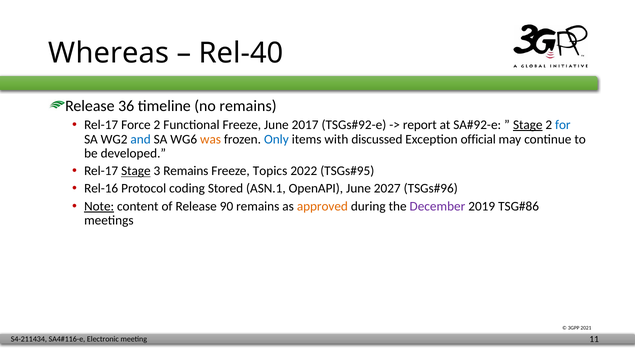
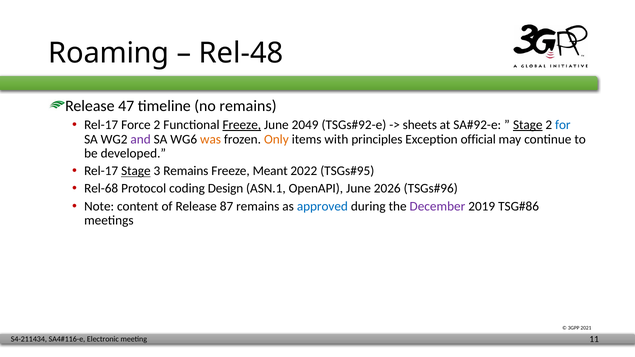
Whereas: Whereas -> Roaming (109, 53)
Rel-40: Rel-40 -> Rel-48 (241, 53)
36: 36 -> 47 (126, 106)
Freeze underline: none -> present (242, 125)
2017: 2017 -> 2049 (305, 125)
report: report -> sheets (420, 125)
and colour: blue -> purple (141, 139)
Only colour: blue -> orange (276, 139)
discussed: discussed -> principles (377, 139)
Topics: Topics -> Meant (270, 171)
Rel-16: Rel-16 -> Rel-68 (101, 189)
Stored: Stored -> Design (226, 189)
2027: 2027 -> 2026 (387, 189)
Note underline: present -> none (99, 206)
90: 90 -> 87 (227, 206)
approved colour: orange -> blue (322, 206)
